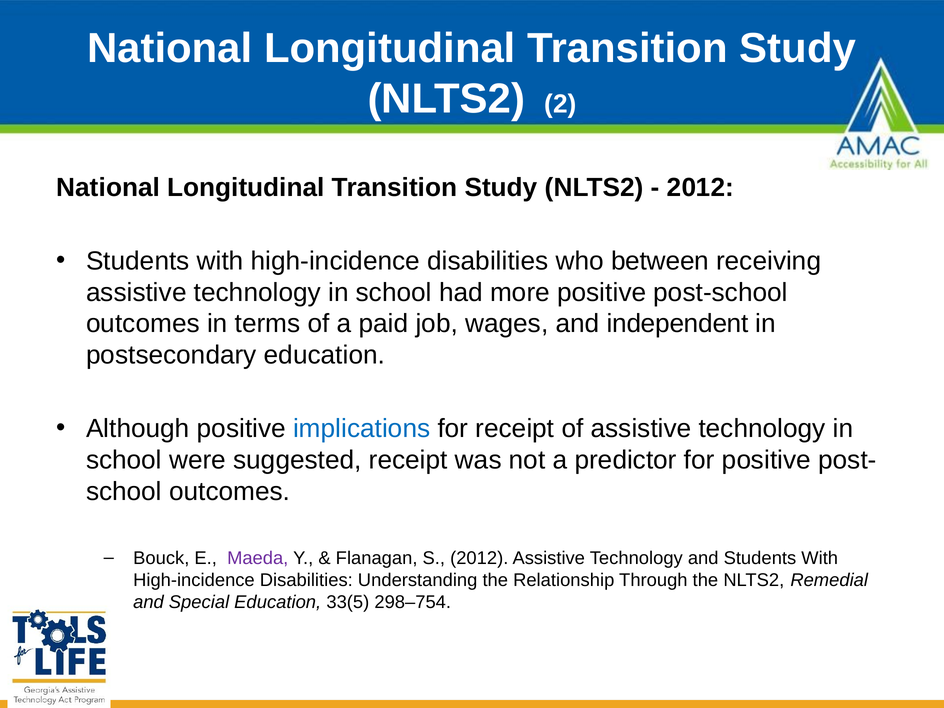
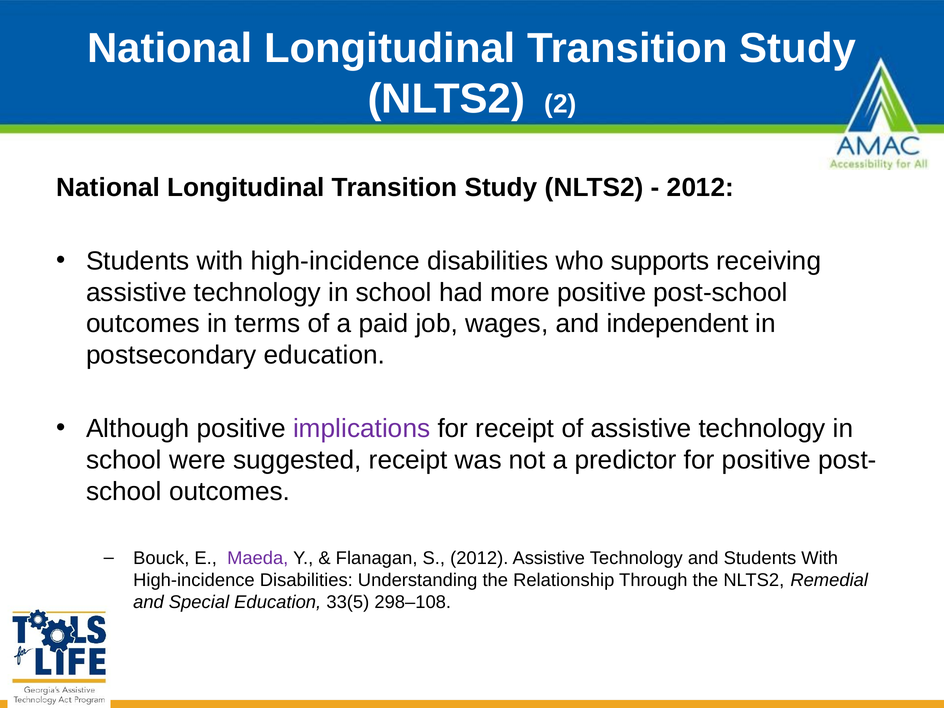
between: between -> supports (660, 261)
implications colour: blue -> purple (362, 429)
298–754: 298–754 -> 298–108 (413, 602)
